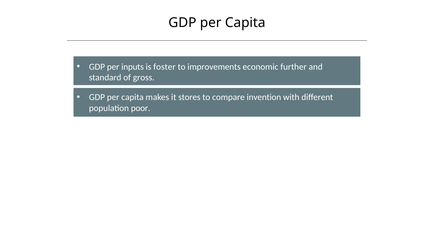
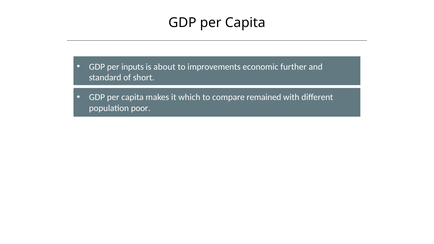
foster: foster -> about (164, 67)
gross: gross -> short (144, 78)
stores: stores -> which (189, 97)
invention: invention -> remained (264, 97)
